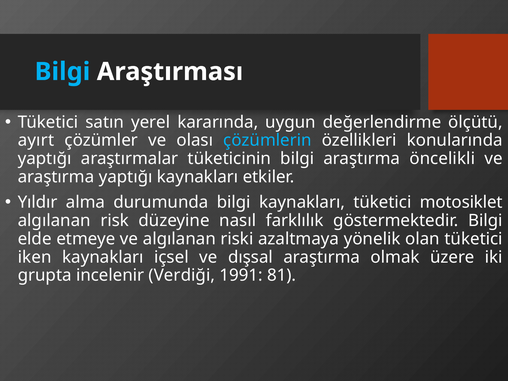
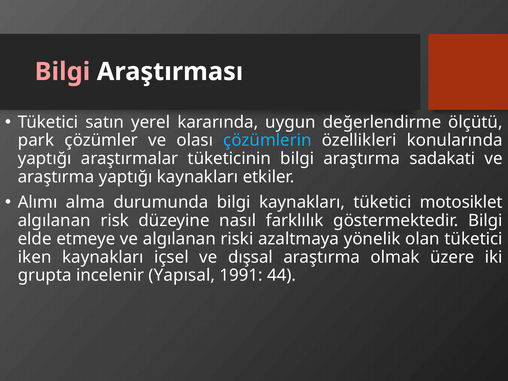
Bilgi colour: light blue -> pink (62, 72)
ayırt: ayırt -> park (36, 140)
öncelikli: öncelikli -> sadakati (442, 159)
Yıldır: Yıldır -> Alımı (38, 202)
Verdiği: Verdiği -> Yapısal (182, 275)
81: 81 -> 44 (282, 275)
